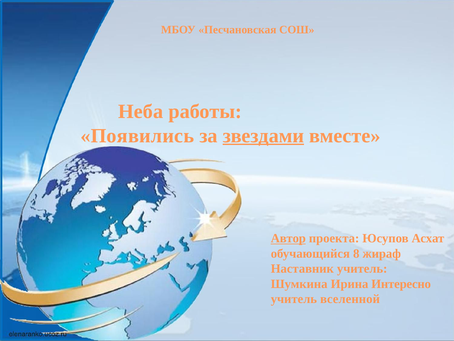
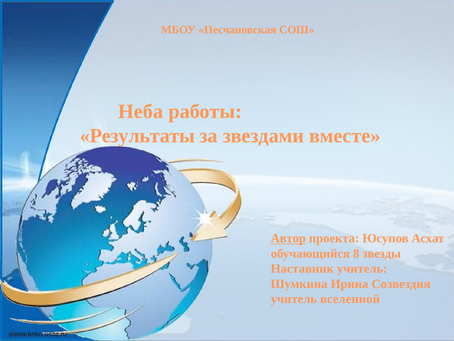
Появились: Появились -> Результаты (137, 135)
звездами underline: present -> none (263, 135)
жираф: жираф -> звезды (382, 253)
Интересно: Интересно -> Созвездия (401, 284)
